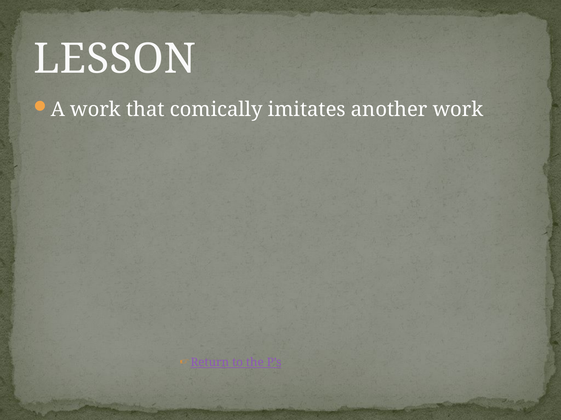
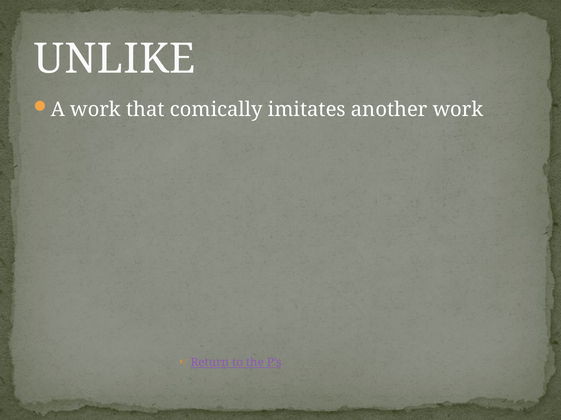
LESSON: LESSON -> UNLIKE (115, 59)
